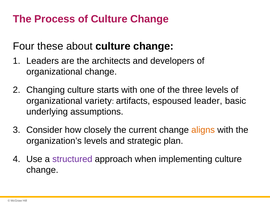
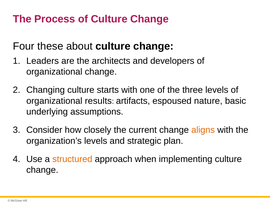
variety: variety -> results (98, 101)
leader: leader -> nature (208, 101)
structured colour: purple -> orange (72, 159)
